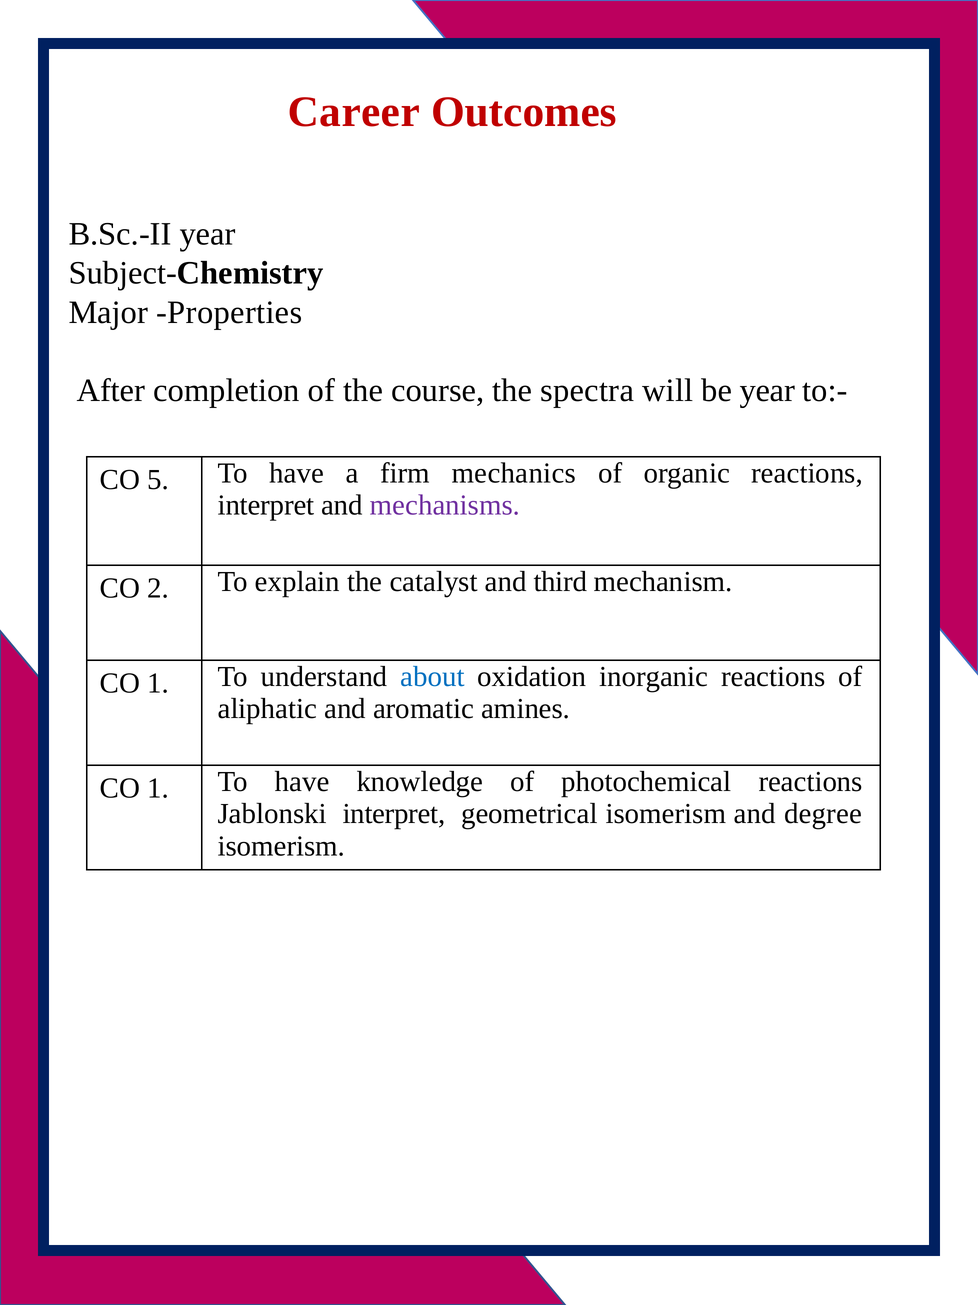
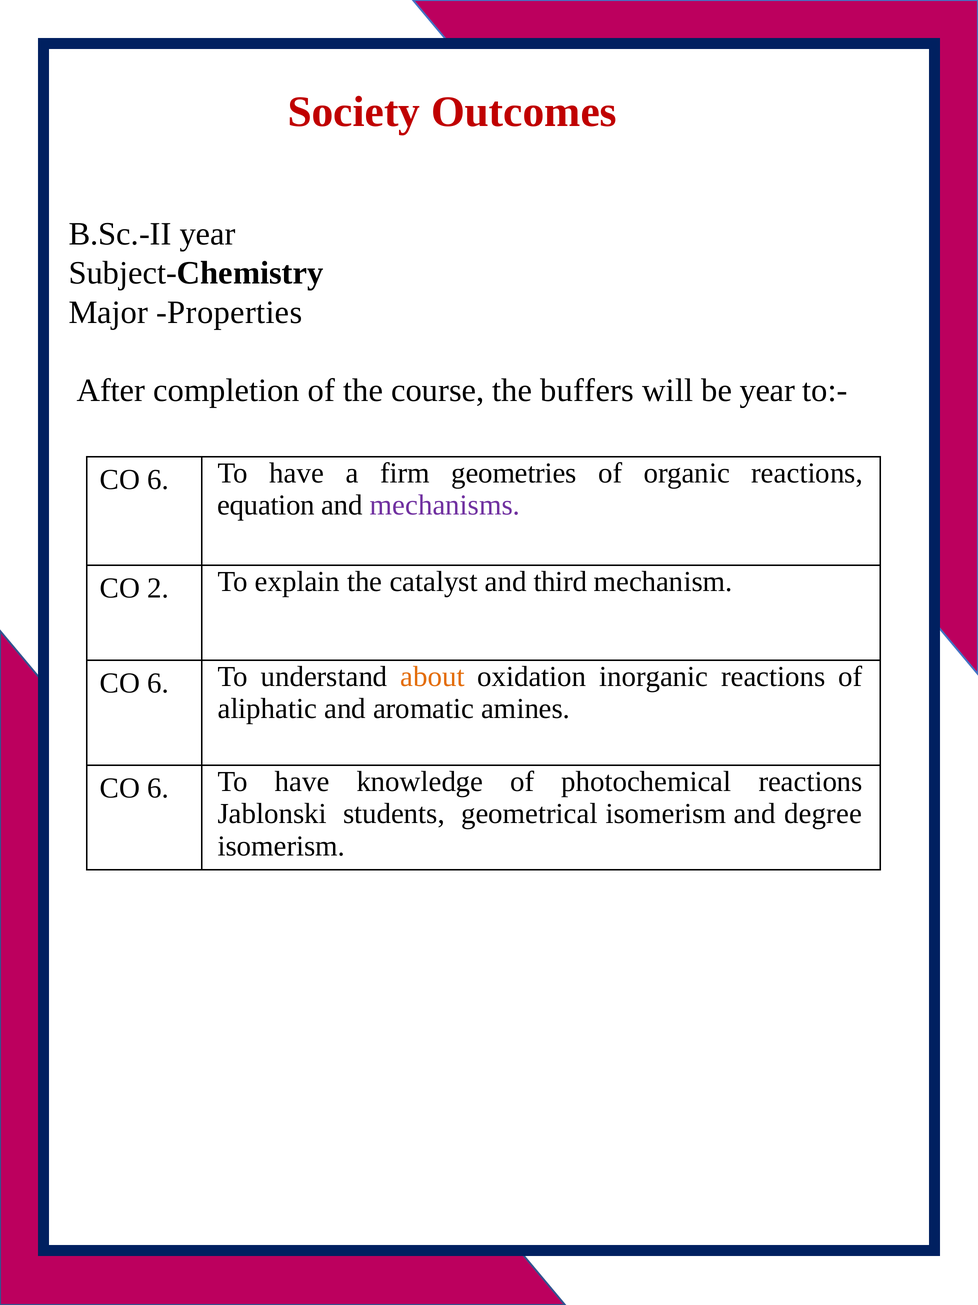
Career: Career -> Society (354, 112)
spectra: spectra -> buffers (587, 390)
5: 5 -> 6 (158, 479)
mechanics: mechanics -> geometries (514, 473)
interpret: interpret -> equation (266, 505)
1: 1 -> 6 (158, 682)
about colour: blue -> orange (432, 676)
1: 1 -> 6 (158, 788)
Jablonski interpret: interpret -> students (394, 813)
